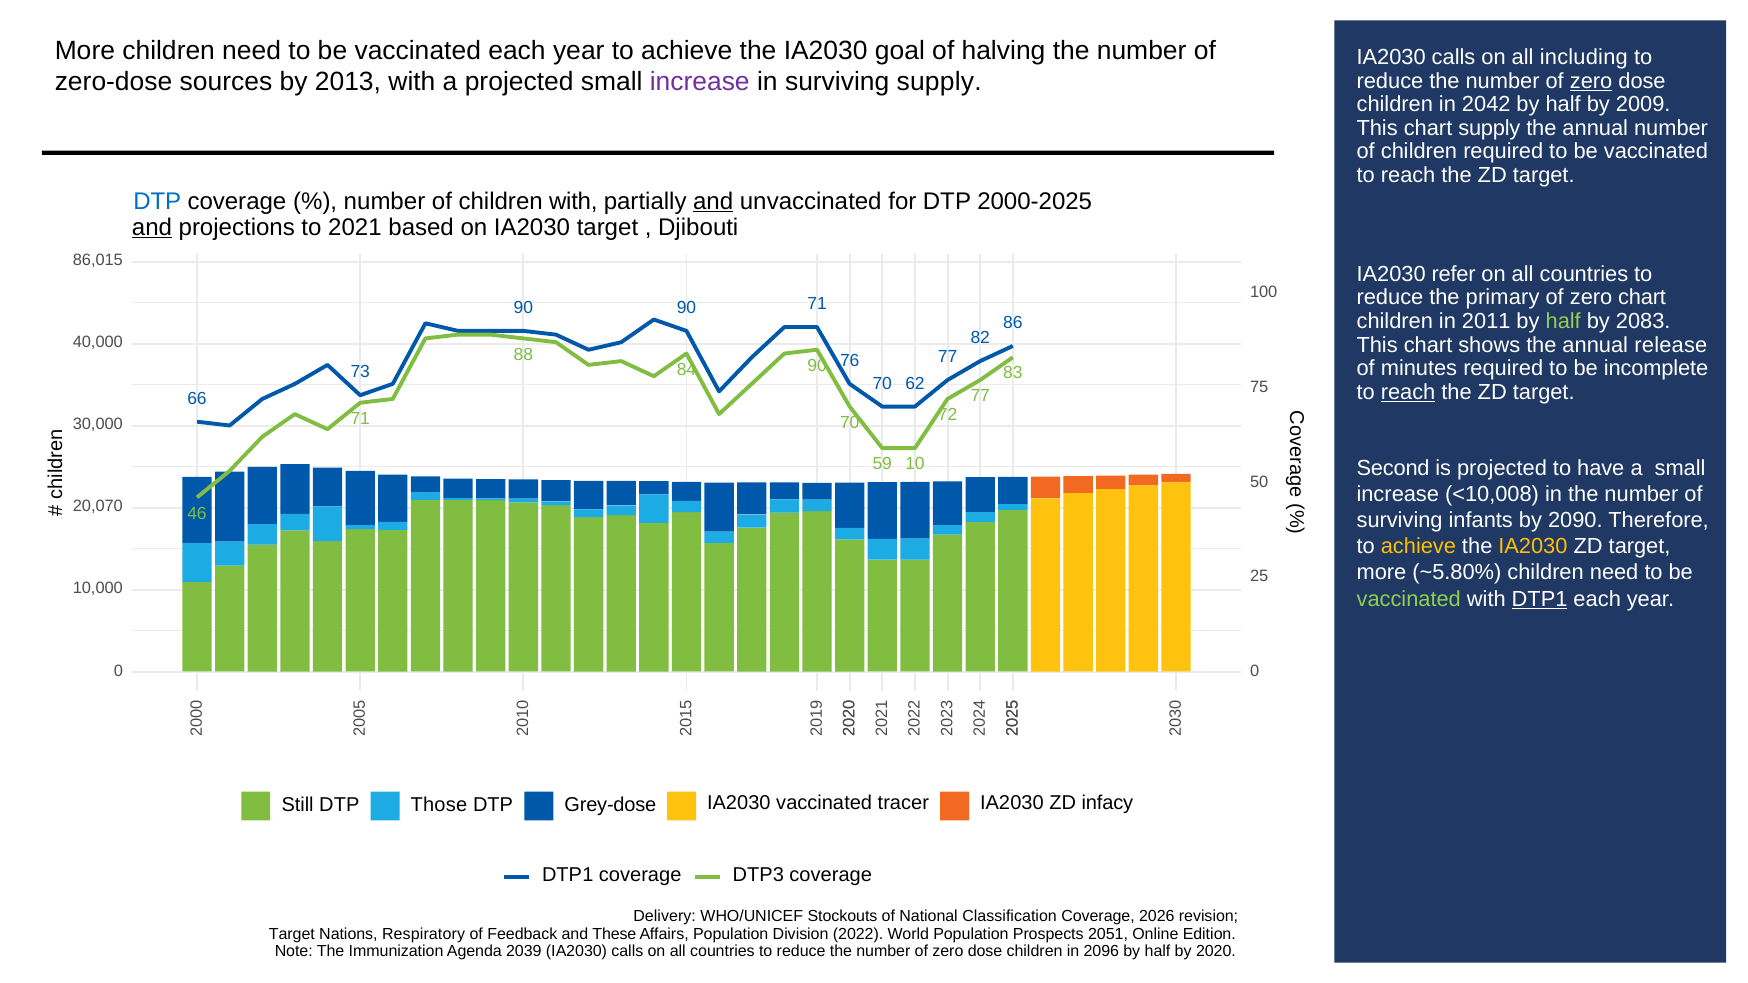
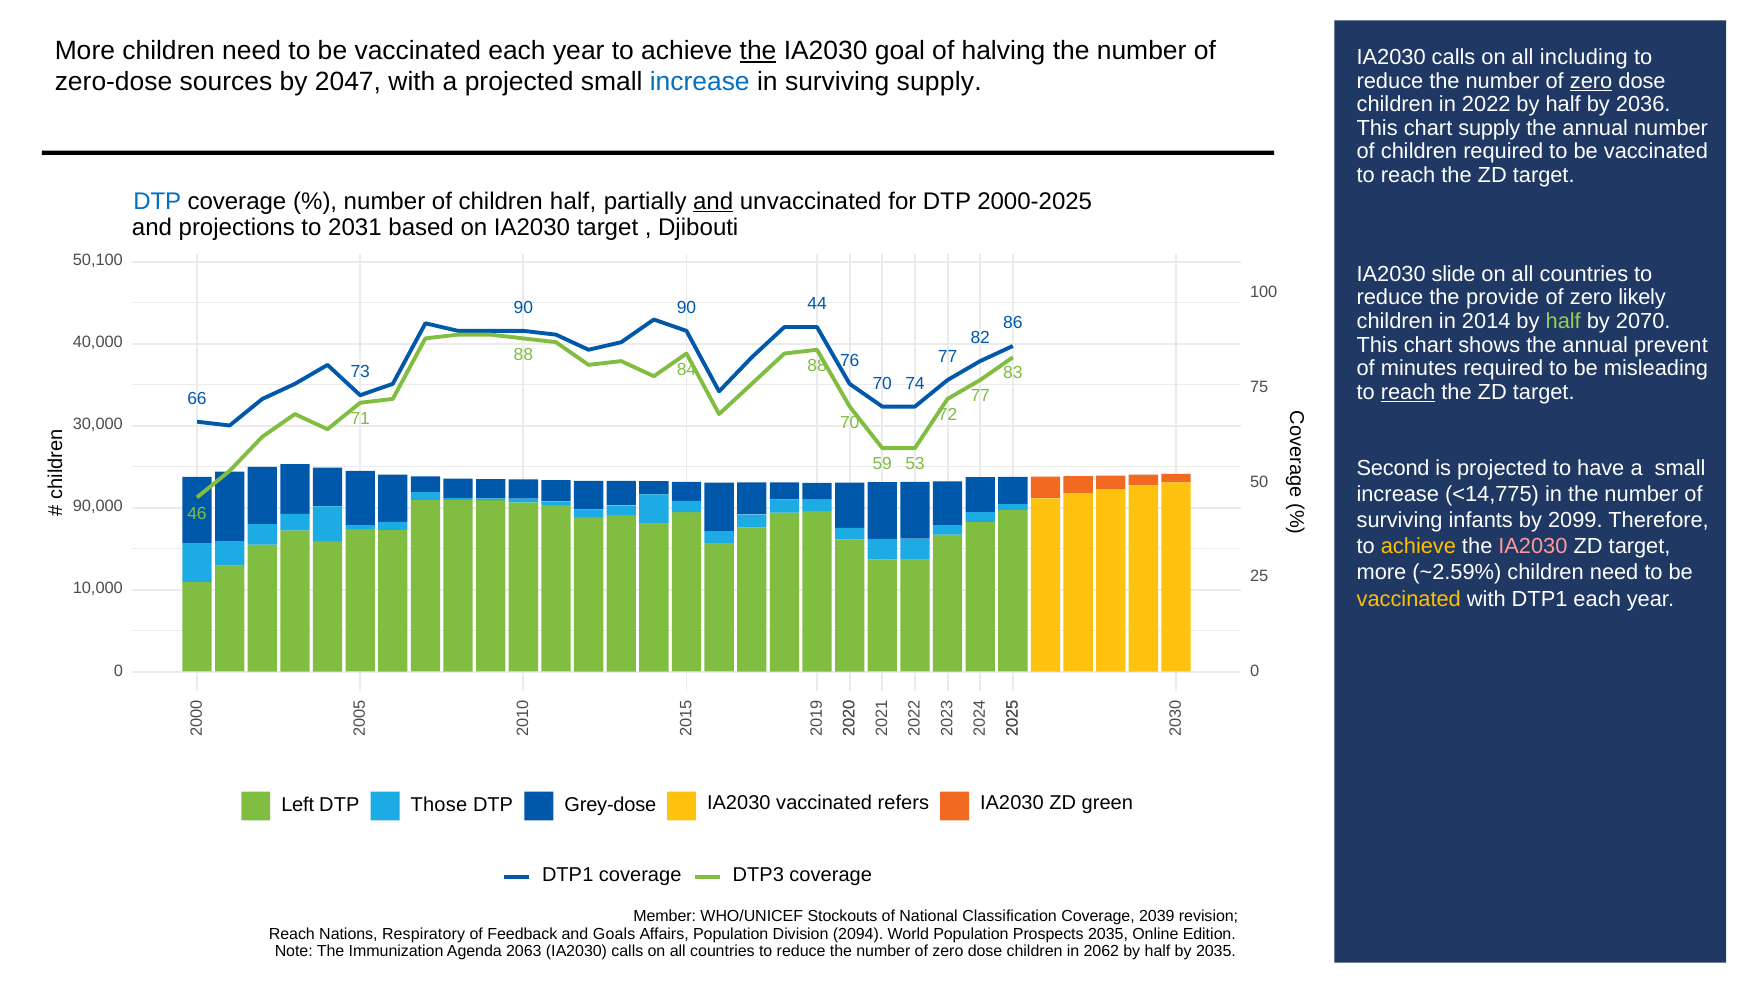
the underline: none -> present (758, 50)
2013: 2013 -> 2047 (348, 82)
increase colour: purple -> blue (700, 82)
2042: 2042 -> 2022 (1486, 105)
2009: 2009 -> 2036 (1643, 105)
children with: with -> half (573, 201)
and underline: present -> none (152, 227)
2021: 2021 -> 2031 (355, 227)
86,015: 86,015 -> 50,100 (98, 260)
refer: refer -> slide (1454, 274)
primary: primary -> provide (1503, 298)
zero chart: chart -> likely (1642, 298)
90 71: 71 -> 44 (817, 304)
2011: 2011 -> 2014 (1486, 321)
2083: 2083 -> 2070 (1643, 321)
release: release -> prevent (1671, 345)
incomplete: incomplete -> misleading (1656, 369)
84 90: 90 -> 88 (817, 366)
62: 62 -> 74 (915, 383)
10: 10 -> 53 (915, 464)
<10,008: <10,008 -> <14,775 (1492, 494)
20,070: 20,070 -> 90,000 (98, 506)
2090: 2090 -> 2099 (1575, 520)
IA2030 colour: yellow -> pink (1533, 547)
~5.80%: ~5.80% -> ~2.59% (1457, 573)
vaccinated colour: light green -> yellow (1409, 599)
DTP1 underline: present -> none (1540, 599)
Still: Still -> Left (298, 805)
tracer: tracer -> refers (903, 803)
infacy: infacy -> green (1107, 803)
Delivery: Delivery -> Member (665, 917)
2026: 2026 -> 2039 (1157, 917)
Target: Target -> Reach (292, 934)
These: These -> Goals (614, 934)
2022: 2022 -> 2094 (858, 934)
Prospects 2051: 2051 -> 2035 (1108, 934)
2039: 2039 -> 2063 (524, 951)
2096: 2096 -> 2062 (1101, 951)
by 2020: 2020 -> 2035 (1216, 951)
